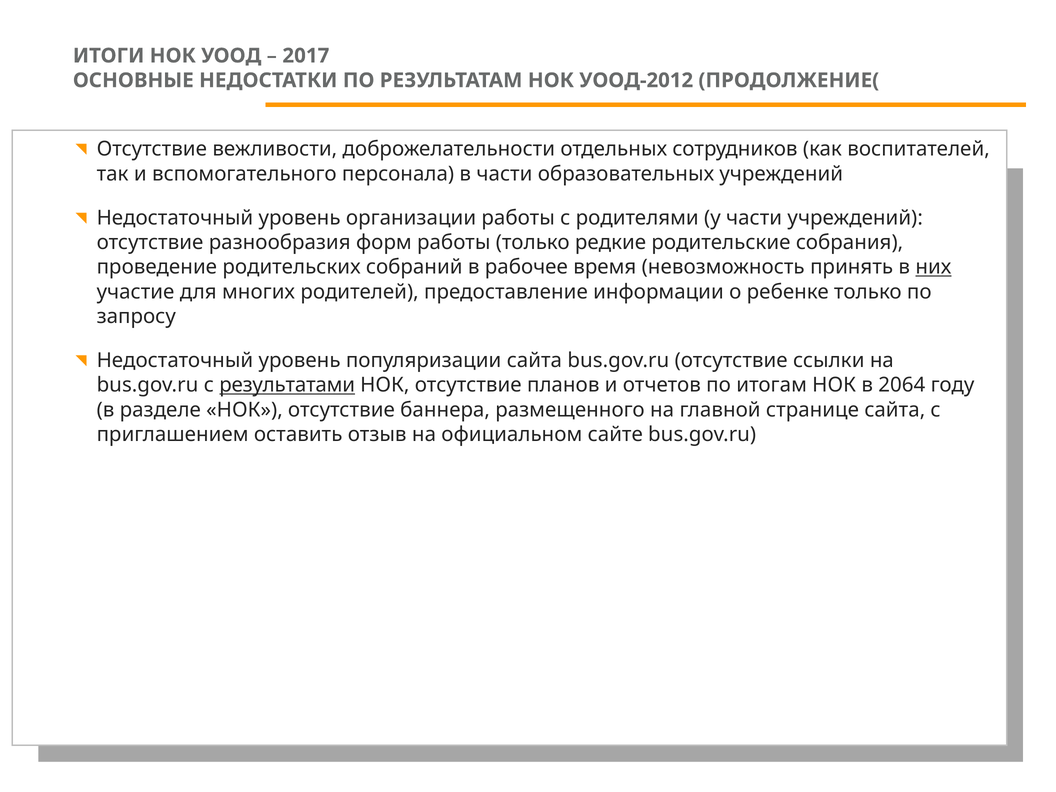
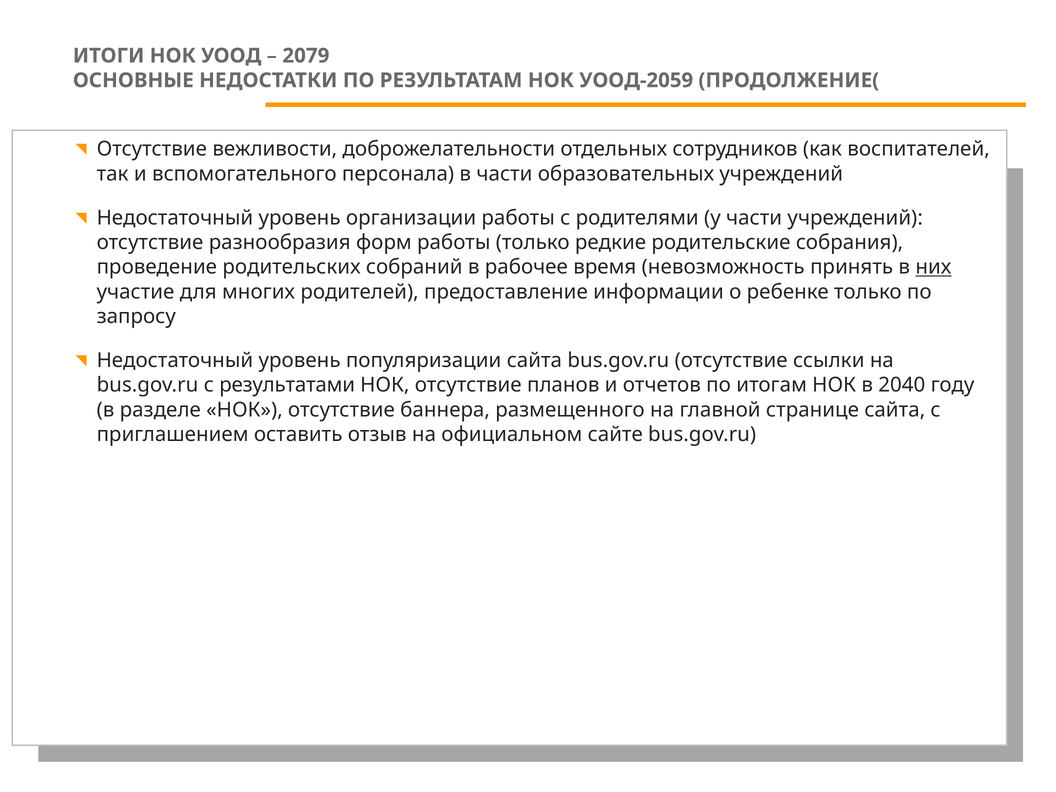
2017: 2017 -> 2079 (306, 56)
УООД-2012: УООД-2012 -> УООД-2059 (636, 80)
результатами underline: present -> none (287, 385)
2064: 2064 -> 2040 (902, 385)
